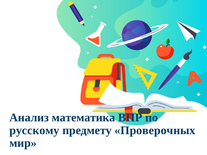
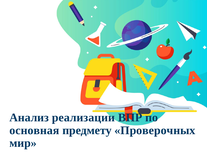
математика: математика -> реализации (83, 118)
русскому: русскому -> основная (34, 130)
